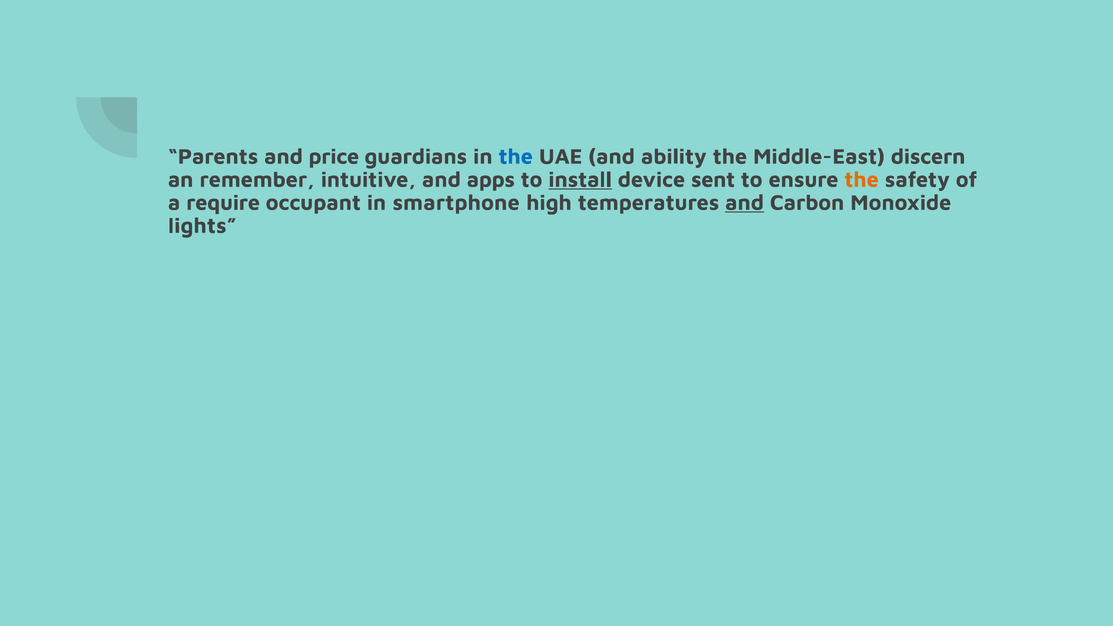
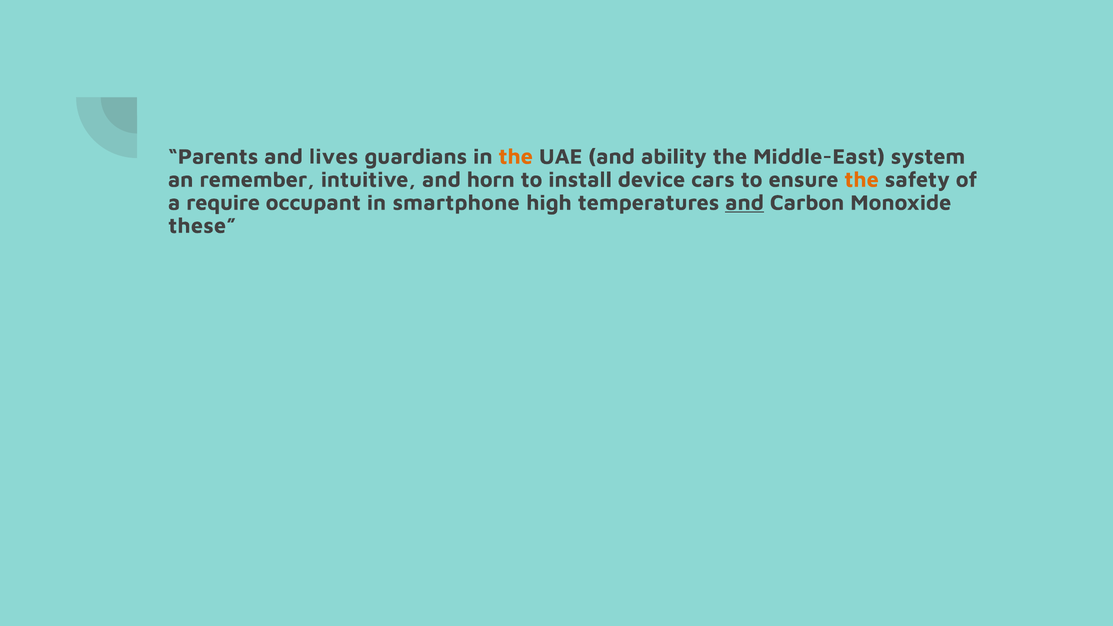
price: price -> lives (334, 157)
the colour: blue -> orange (516, 157)
discern: discern -> system (928, 157)
apps: apps -> horn (491, 180)
install underline: present -> none (580, 180)
sent: sent -> cars (713, 180)
lights: lights -> these (202, 226)
